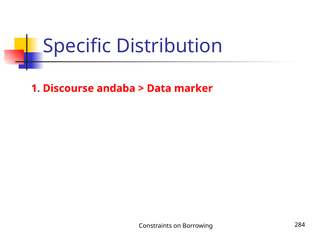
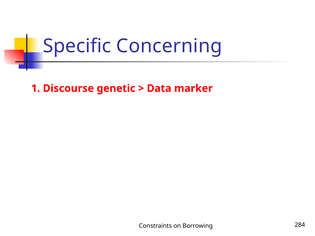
Distribution: Distribution -> Concerning (169, 46)
andaba: andaba -> genetic (116, 88)
